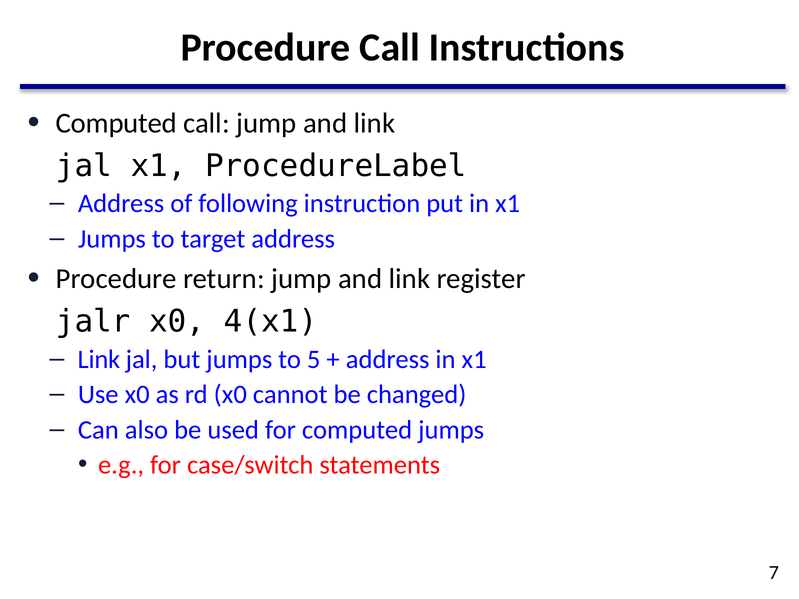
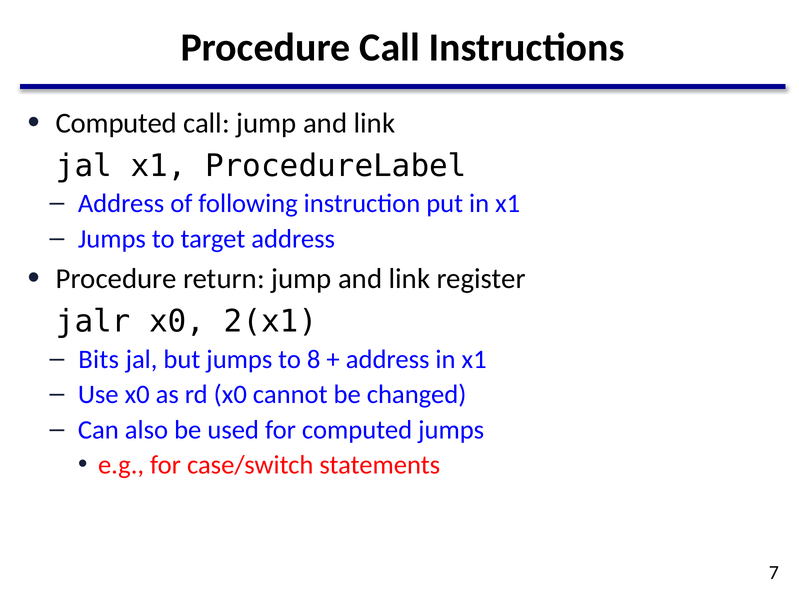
4(x1: 4(x1 -> 2(x1 (271, 322)
Link: Link -> Bits (99, 359)
5: 5 -> 8 (314, 359)
